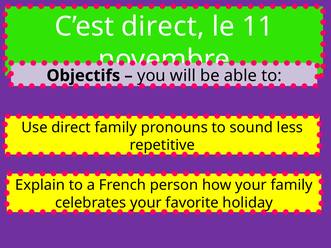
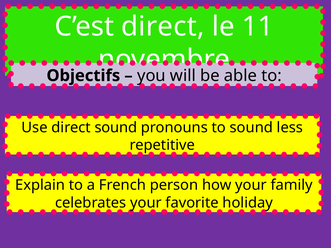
direct family: family -> sound (116, 128)
